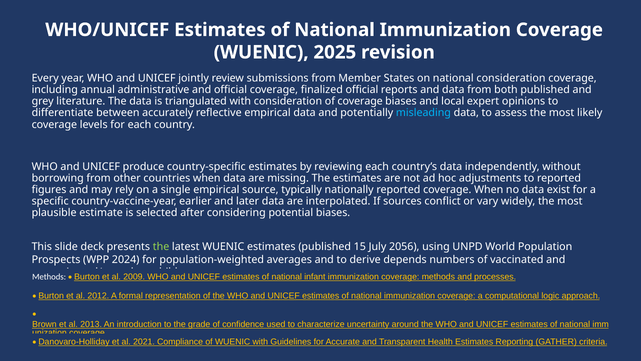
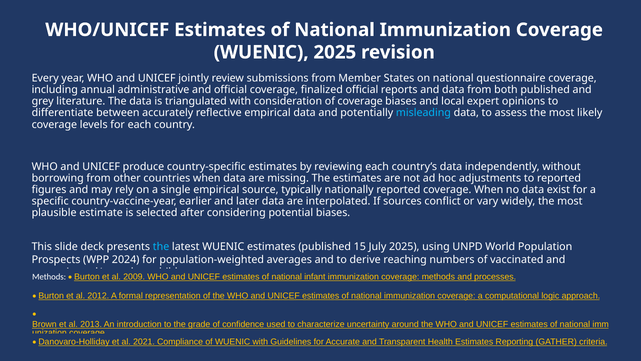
national consideration: consideration -> questionnaire (511, 78)
the colour: light green -> light blue (161, 246)
July 2056: 2056 -> 2025 (404, 246)
depends: depends -> reaching (405, 259)
